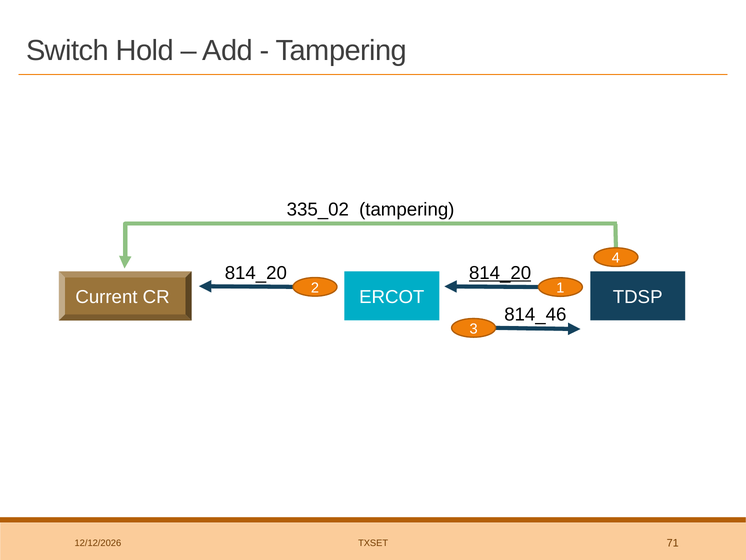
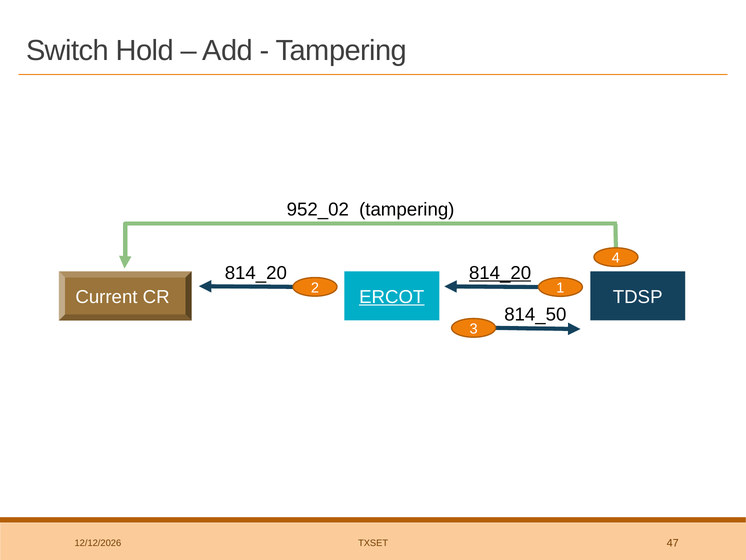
335_02: 335_02 -> 952_02 (318, 209)
ERCOT underline: none -> present (392, 297)
814_46: 814_46 -> 814_50 (535, 314)
71: 71 -> 47 (673, 543)
